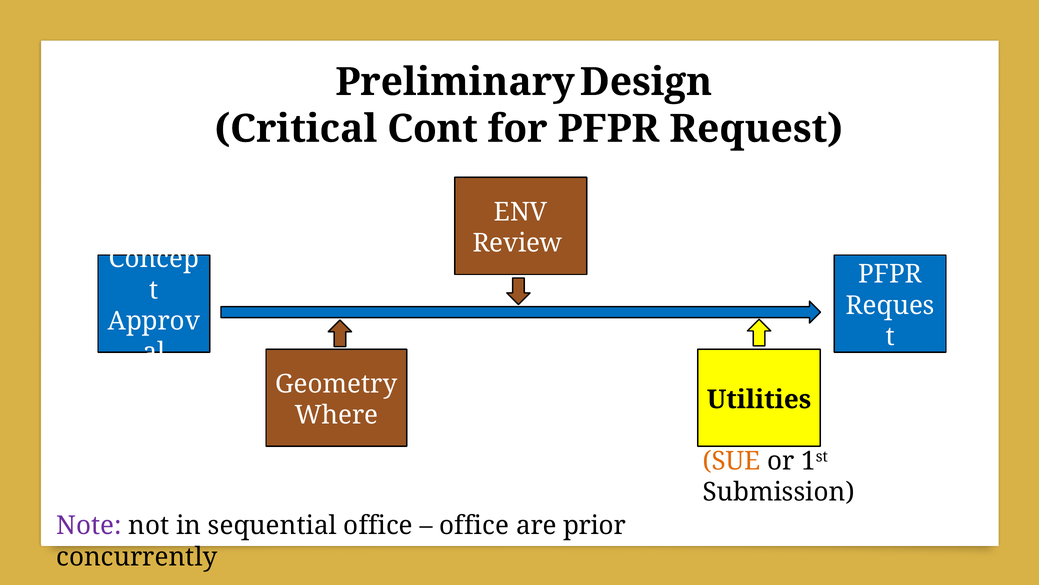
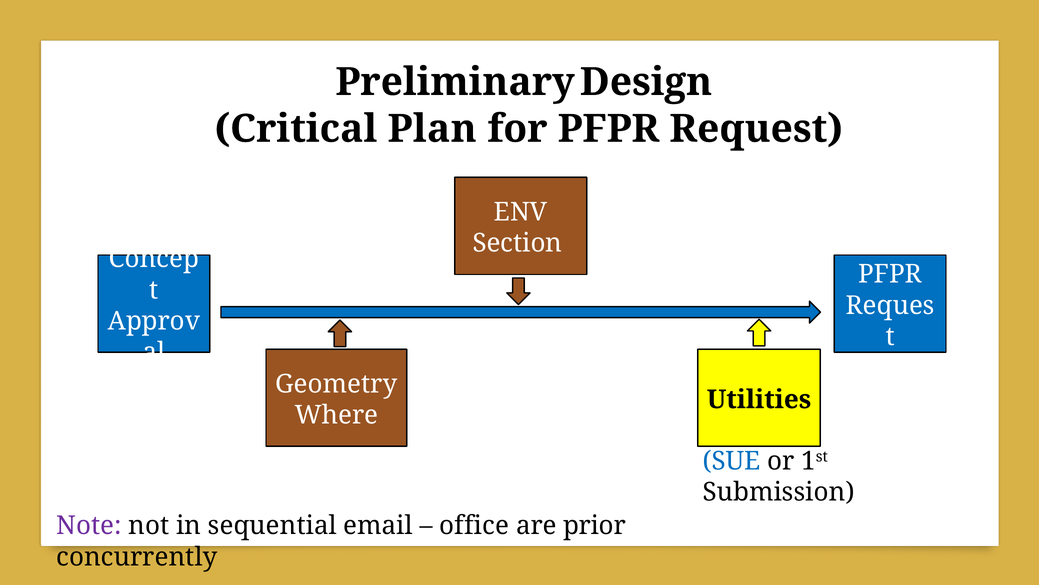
Cont: Cont -> Plan (432, 129)
Review: Review -> Section (517, 243)
SUE colour: orange -> blue (732, 461)
sequential office: office -> email (378, 525)
